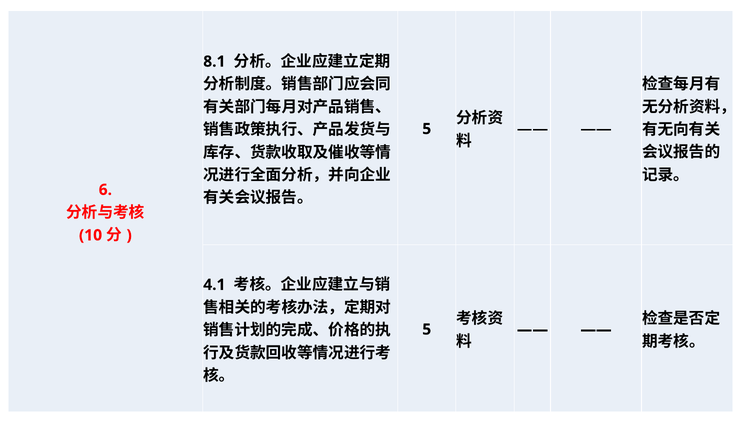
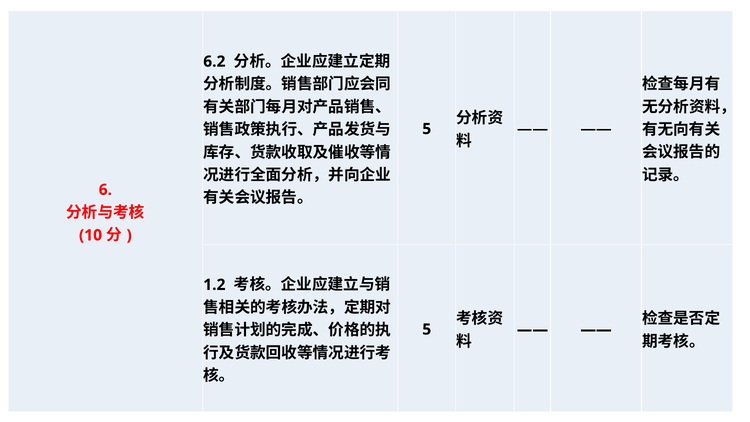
8.1: 8.1 -> 6.2 (214, 62)
4.1: 4.1 -> 1.2 (214, 285)
